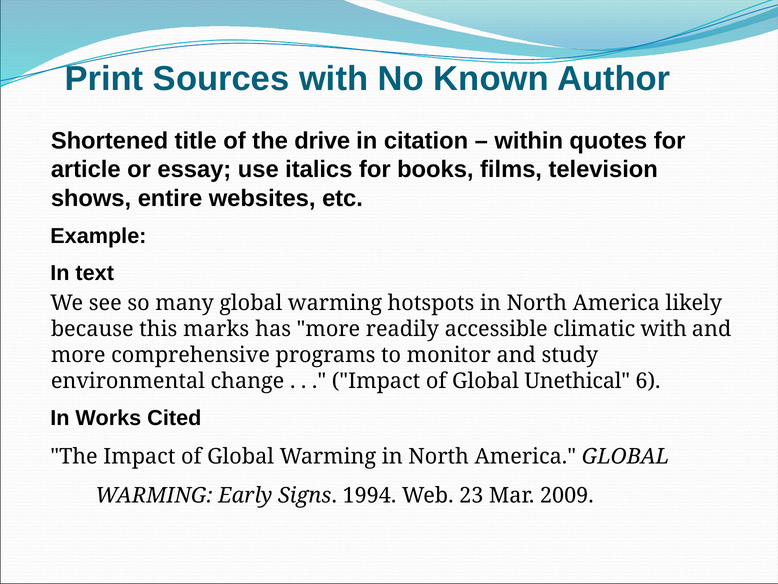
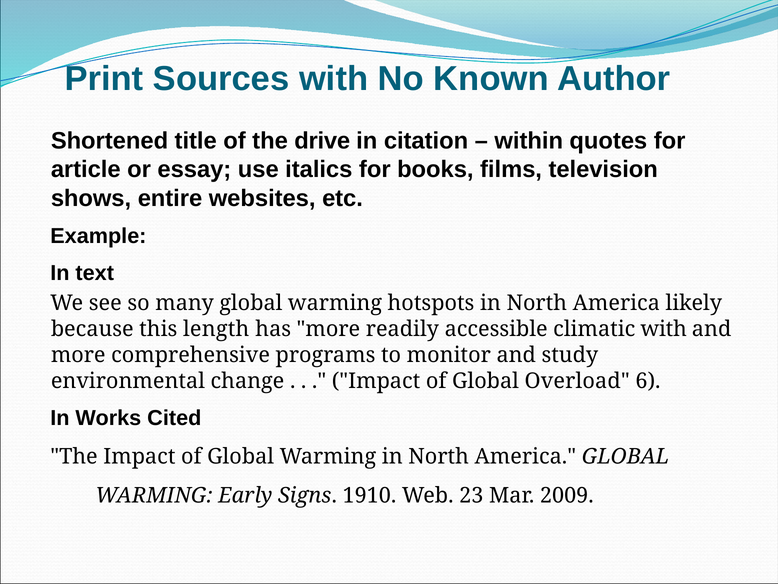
marks: marks -> length (216, 329)
Unethical: Unethical -> Overload (577, 381)
1994: 1994 -> 1910 (369, 495)
